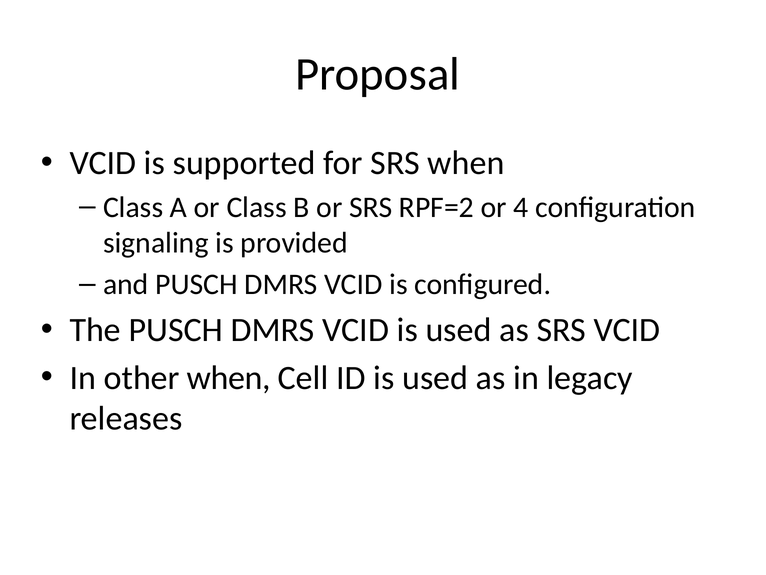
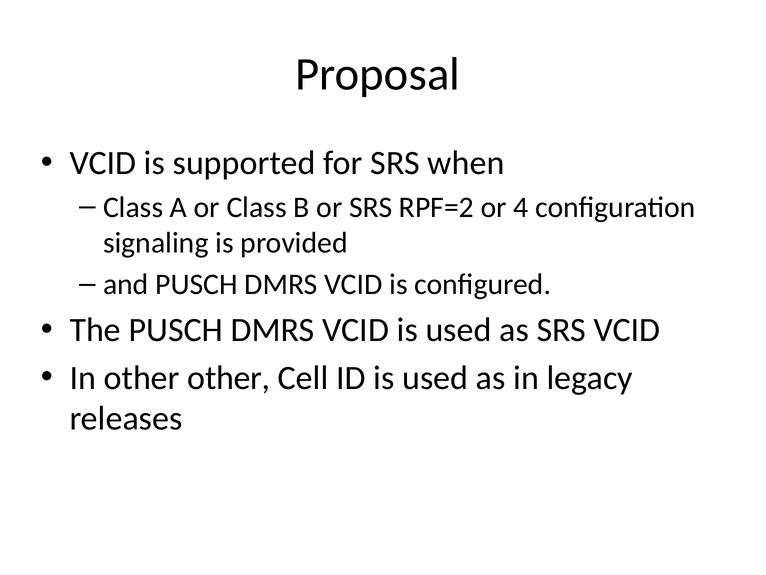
other when: when -> other (229, 377)
